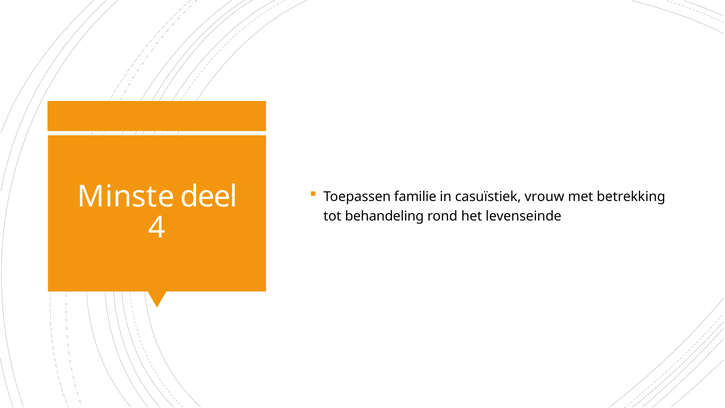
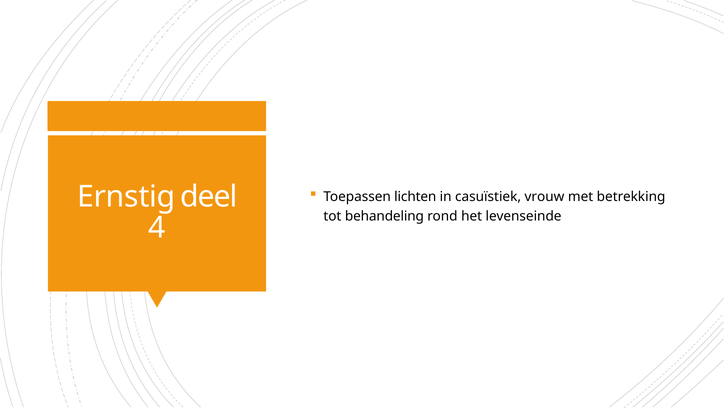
Minste: Minste -> Ernstig (126, 197)
familie: familie -> lichten (415, 197)
